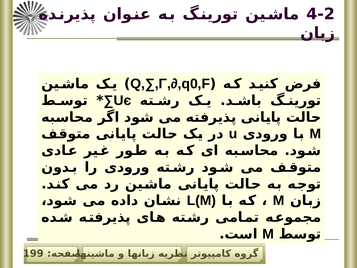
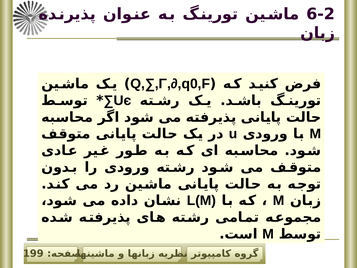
4-2: 4-2 -> 6-2 (321, 14)
